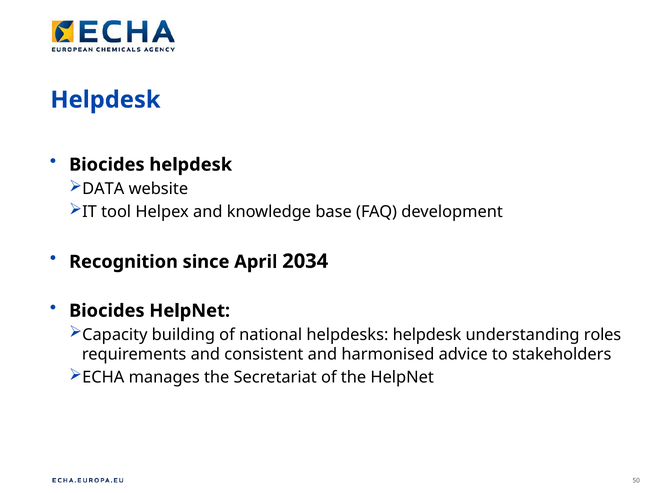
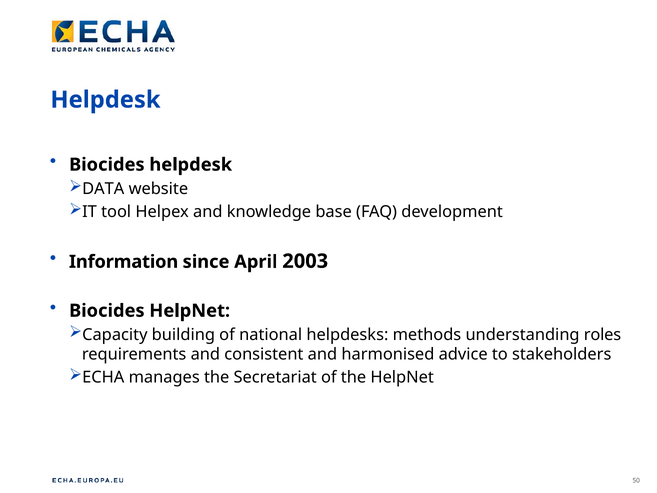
Recognition: Recognition -> Information (124, 262)
2034: 2034 -> 2003 (305, 261)
helpdesks helpdesk: helpdesk -> methods (427, 335)
